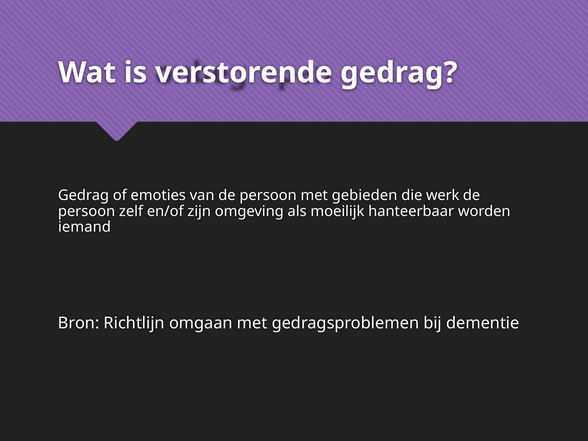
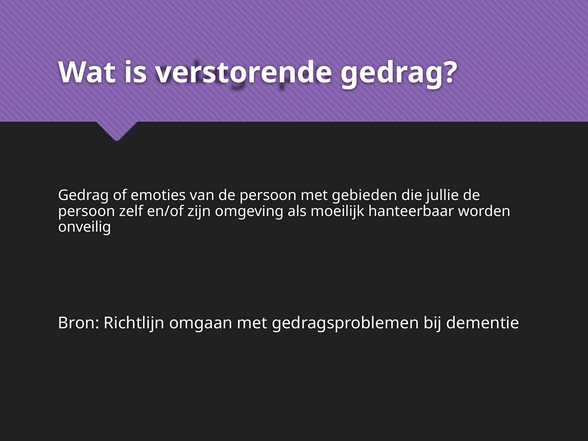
werk: werk -> jullie (443, 195)
iemand: iemand -> onveilig (85, 227)
